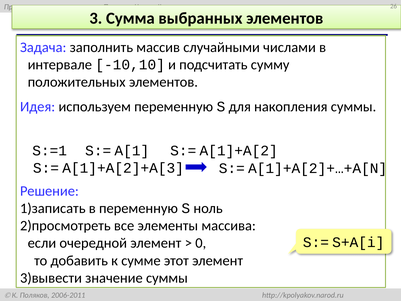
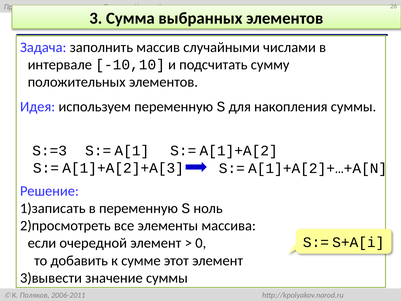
S:=1: S:=1 -> S:=3 (50, 151)
